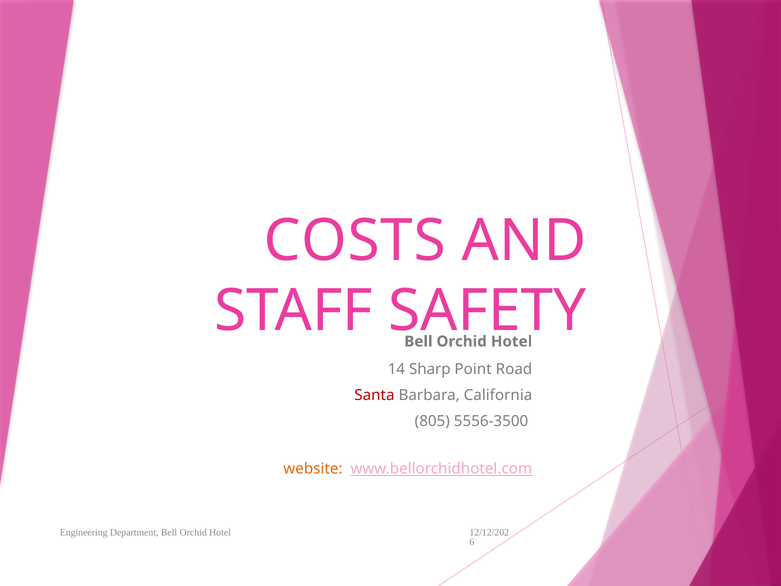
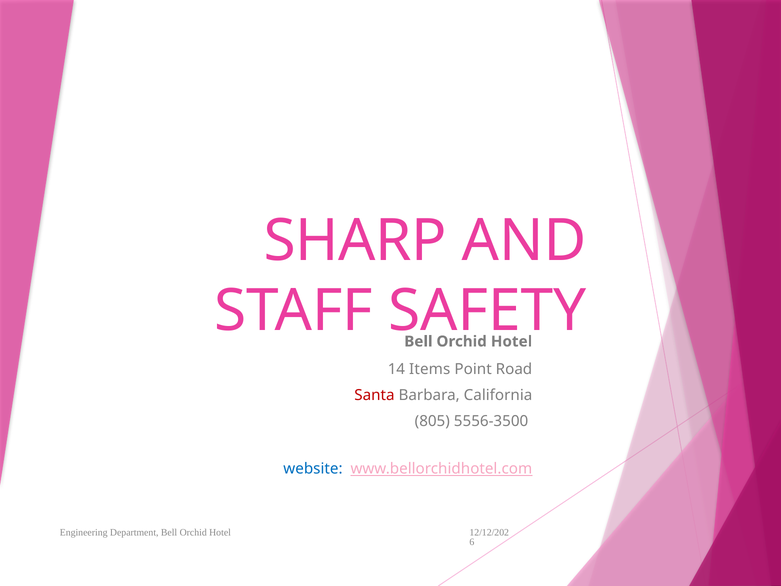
COSTS: COSTS -> SHARP (355, 241)
Sharp: Sharp -> Items (430, 369)
website colour: orange -> blue (313, 468)
